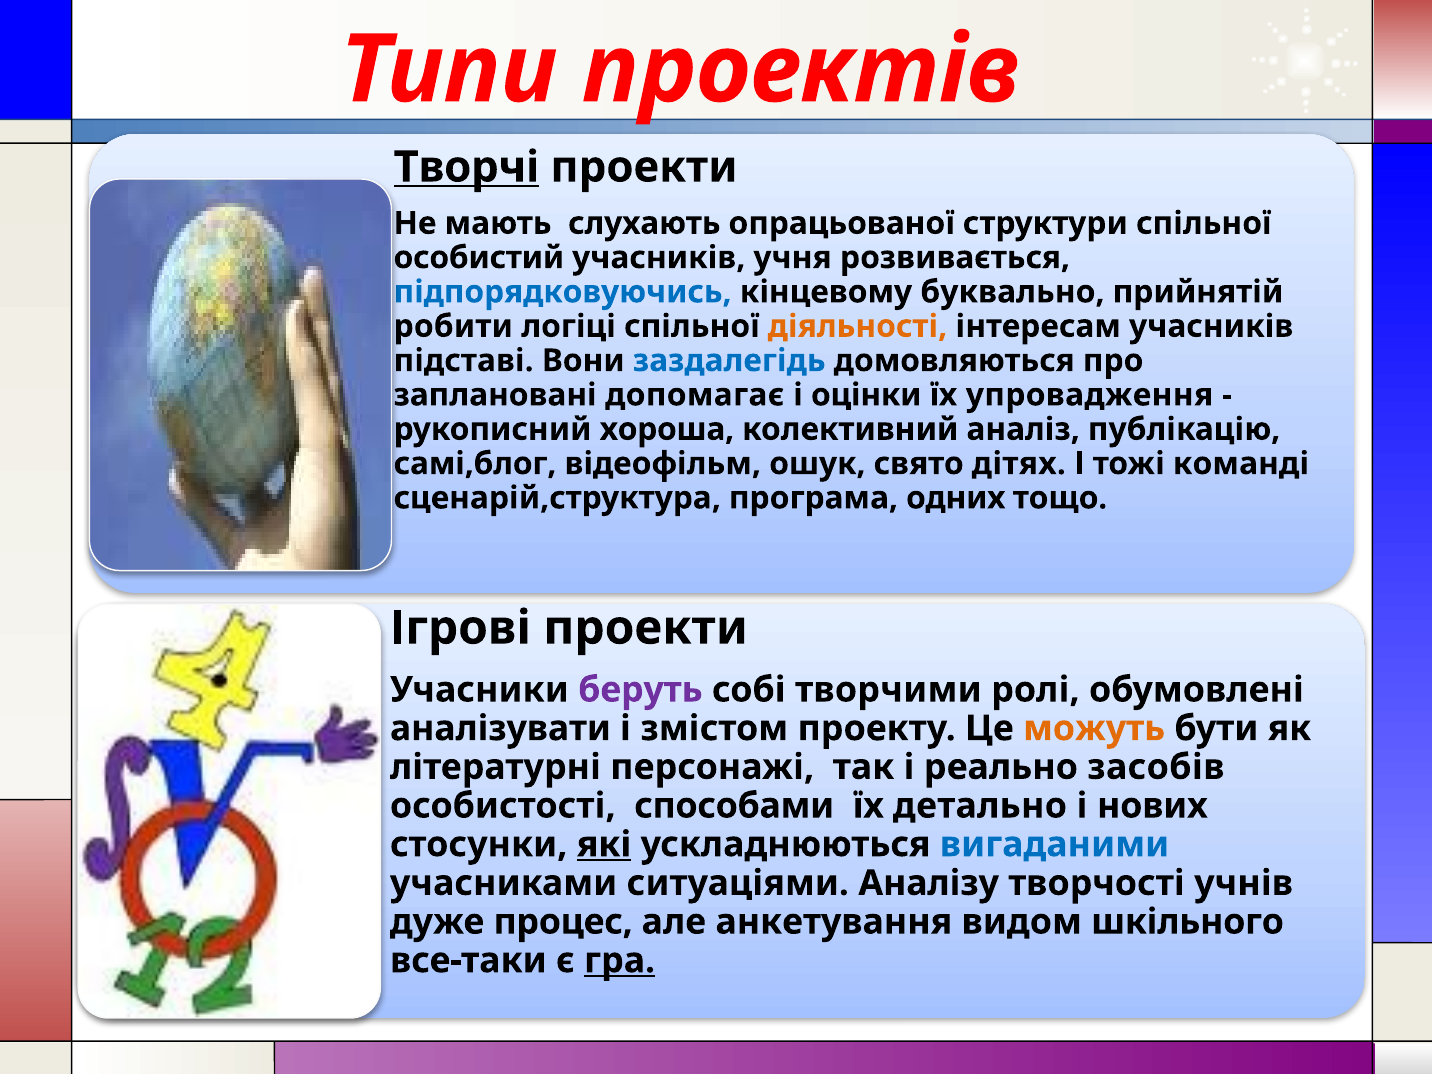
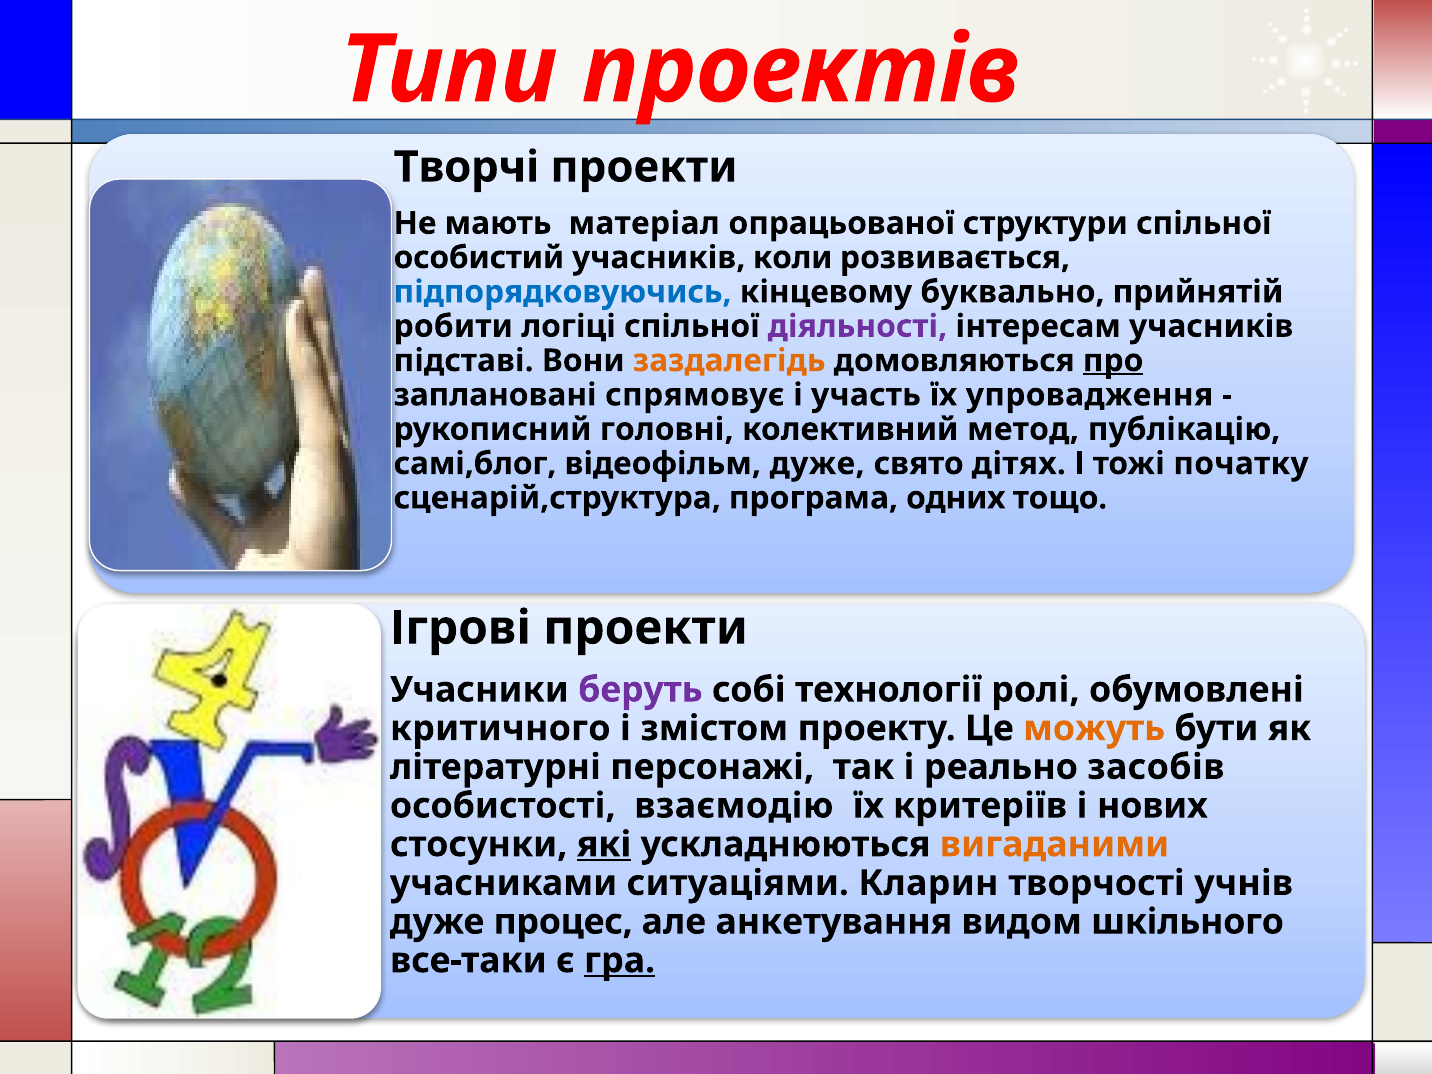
Творчі underline: present -> none (466, 167)
слухають: слухають -> матеріал (644, 223)
учня: учня -> коли (793, 258)
діяльності colour: orange -> purple (857, 326)
заздалегідь colour: blue -> orange (729, 361)
про underline: none -> present (1113, 361)
допомагає: допомагає -> спрямовує (695, 395)
оцінки: оцінки -> участь (866, 395)
хороша: хороша -> головні (667, 429)
аналіз: аналіз -> метод (1023, 429)
відеофільм ошук: ошук -> дуже (817, 464)
команді: команді -> початку (1241, 464)
творчими: творчими -> технології (889, 690)
аналізувати: аналізувати -> критичного (500, 728)
способами: способами -> взаємодію (734, 806)
детально: детально -> критеріїв (980, 806)
вигаданими colour: blue -> orange (1054, 844)
Аналізу: Аналізу -> Кларин (928, 883)
